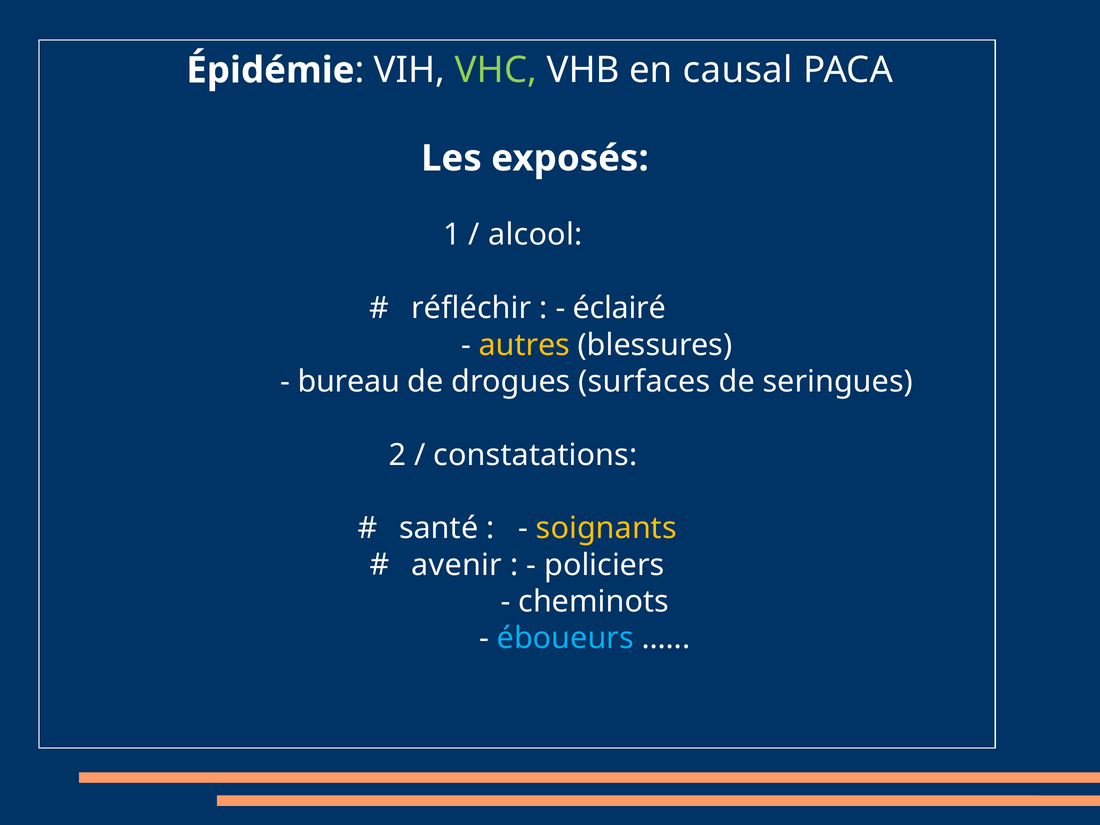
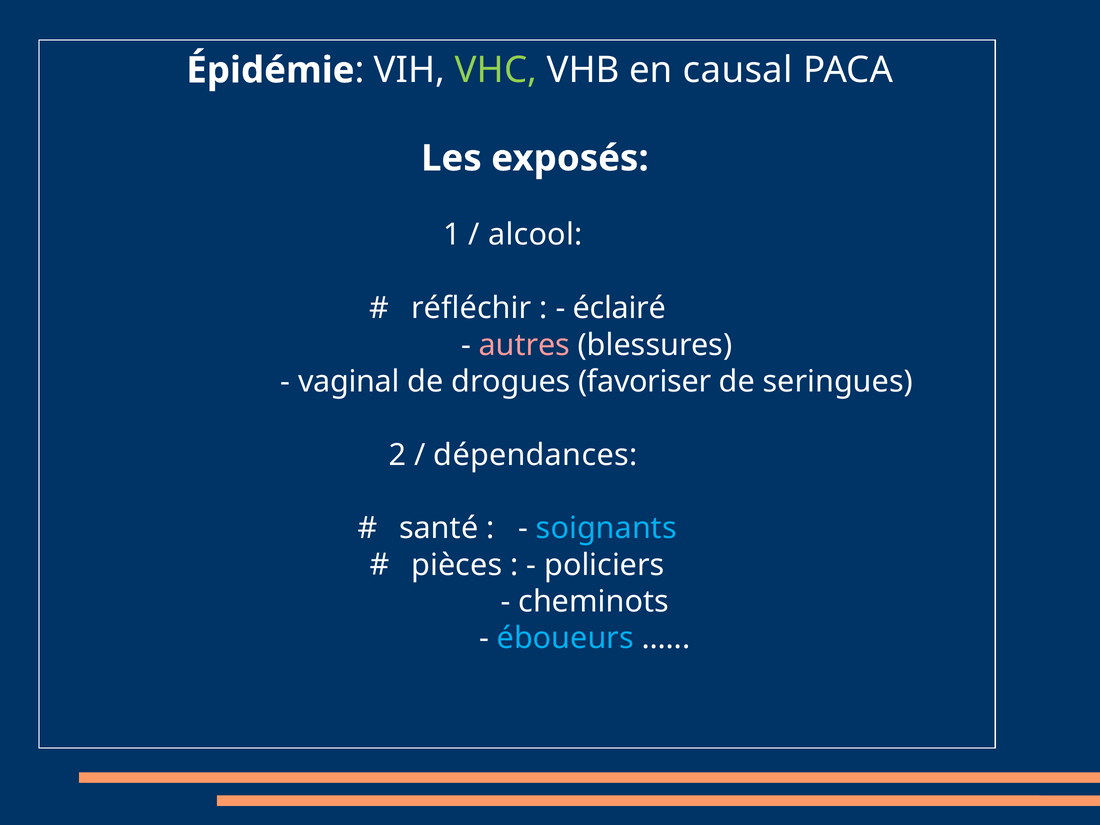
autres colour: yellow -> pink (524, 345)
bureau: bureau -> vaginal (349, 382)
surfaces: surfaces -> favoriser (645, 382)
constatations: constatations -> dépendances (535, 455)
soignants colour: yellow -> light blue (606, 528)
avenir: avenir -> pièces (457, 565)
